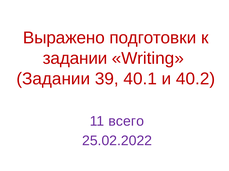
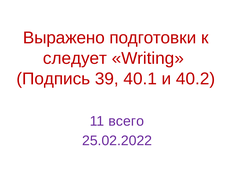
задании: задании -> следует (75, 59)
Задании: Задании -> Подпись (53, 79)
